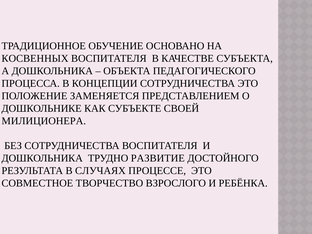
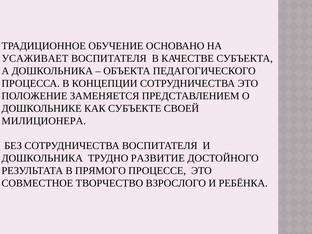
КОСВЕННЫХ: КОСВЕННЫХ -> УСАЖИВАЕТ (35, 58)
СЛУЧАЯХ: СЛУЧАЯХ -> ПРЯМОГО (100, 171)
